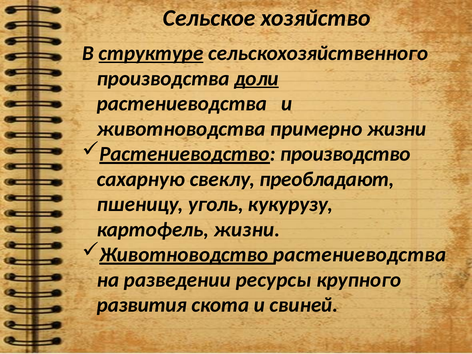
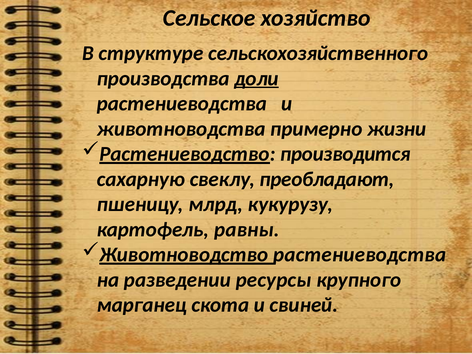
структуре underline: present -> none (151, 53)
производство: производство -> производится (345, 154)
уголь: уголь -> млрд (216, 204)
картофель жизни: жизни -> равны (247, 230)
развития: развития -> марганец (142, 305)
